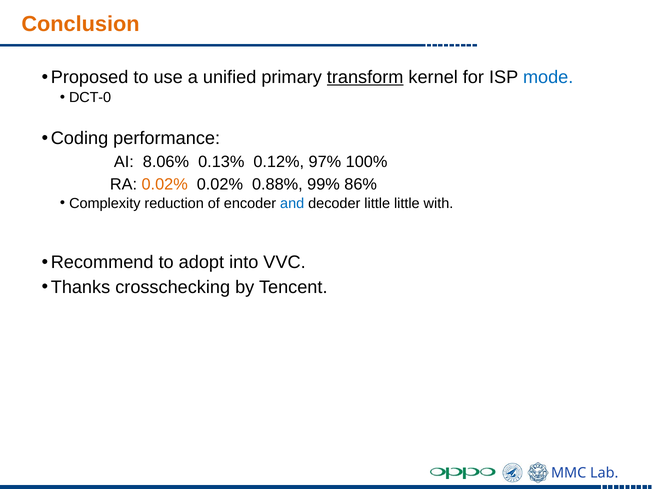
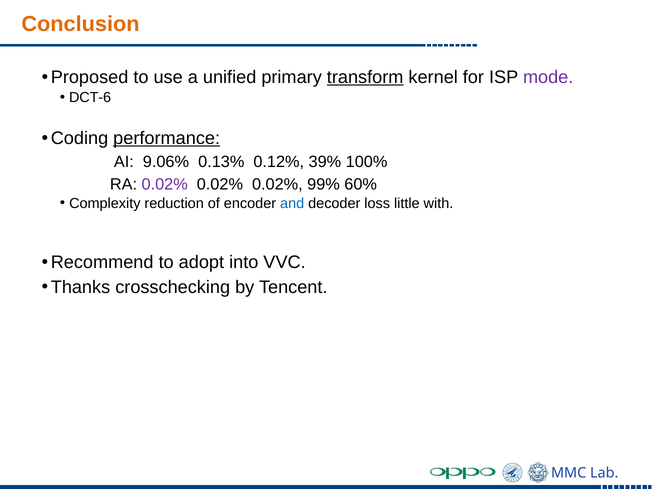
mode colour: blue -> purple (548, 77)
DCT-0: DCT-0 -> DCT-6 (90, 97)
performance underline: none -> present (167, 138)
8.06%: 8.06% -> 9.06% (166, 162)
97%: 97% -> 39% (325, 162)
0.02% colour: orange -> purple (165, 184)
0.88%: 0.88% -> 0.02% (277, 184)
86%: 86% -> 60% (361, 184)
decoder little: little -> loss (377, 203)
